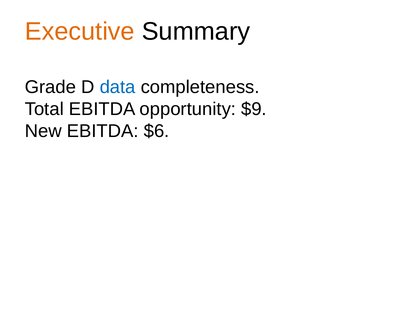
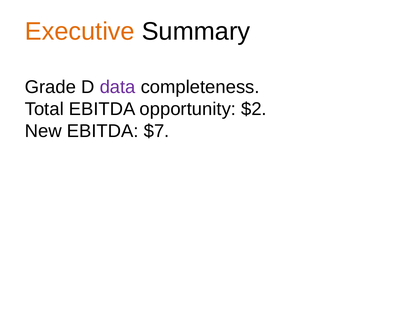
data colour: blue -> purple (118, 87)
$9: $9 -> $2 (254, 109)
$6: $6 -> $7 (157, 131)
